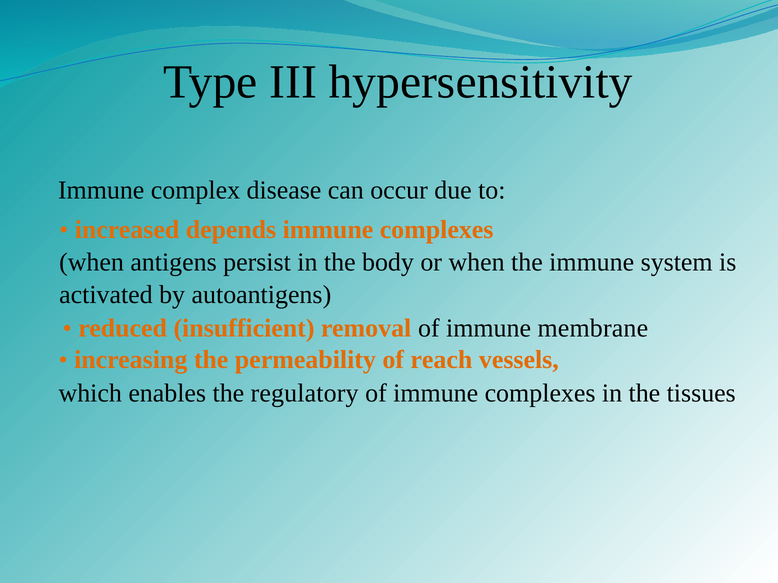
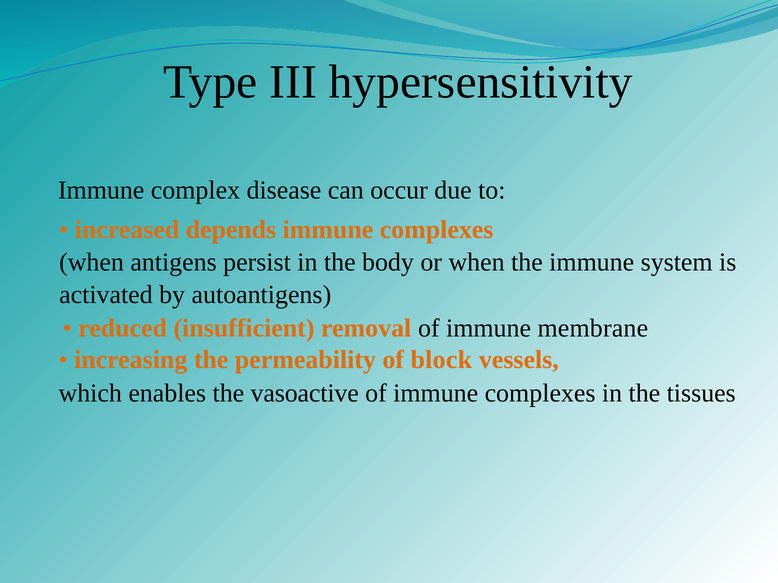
reach: reach -> block (441, 360)
regulatory: regulatory -> vasoactive (305, 394)
